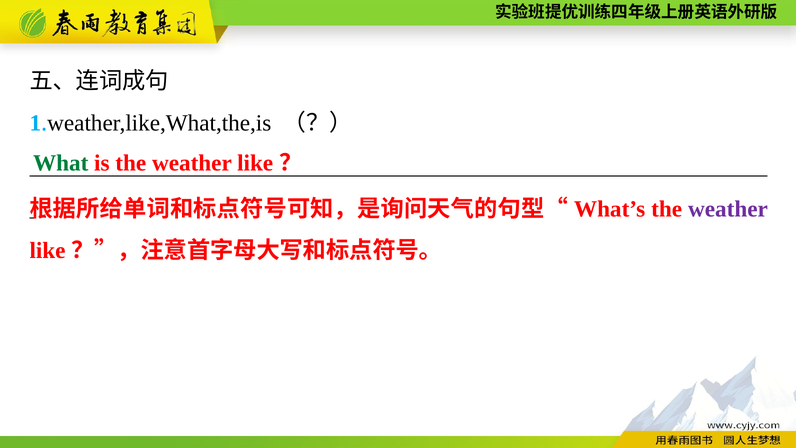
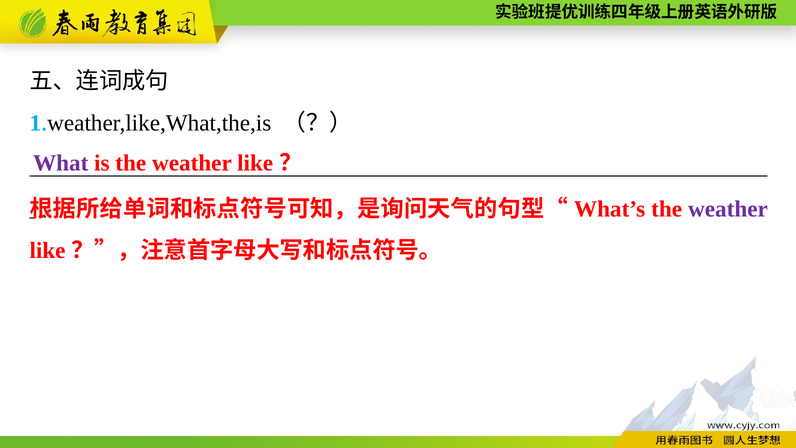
What colour: green -> purple (61, 163)
